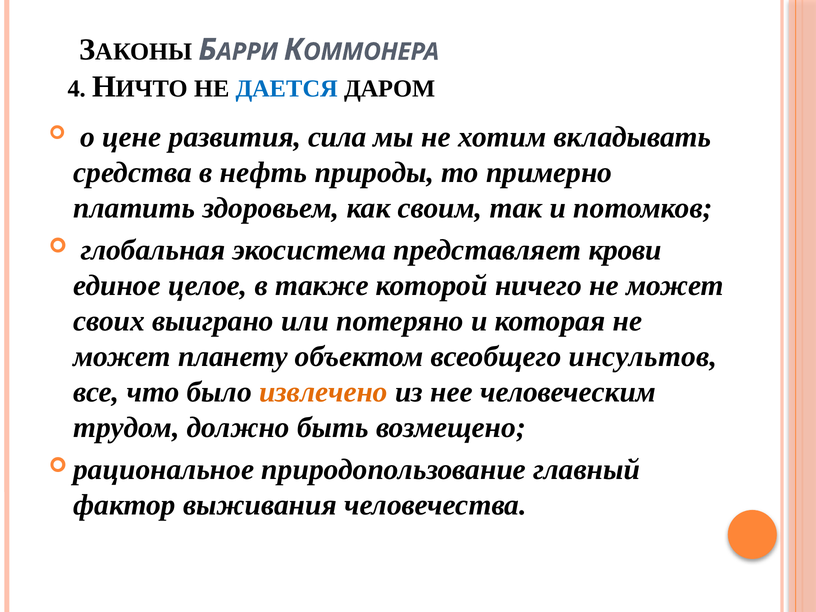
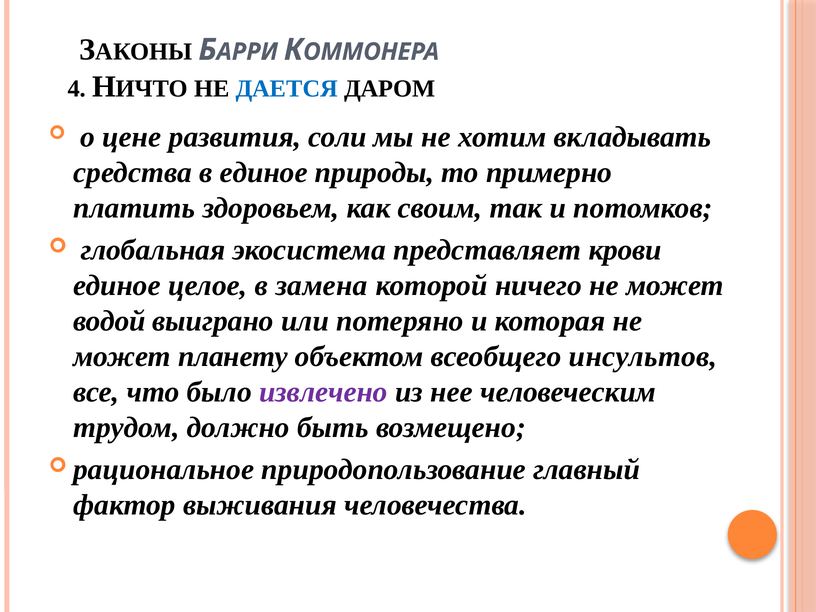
сила: сила -> соли (337, 137)
в нефть: нефть -> единое (264, 172)
также: также -> замена (322, 286)
своих: своих -> водой (109, 321)
извлечено colour: orange -> purple (323, 392)
